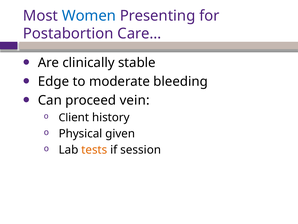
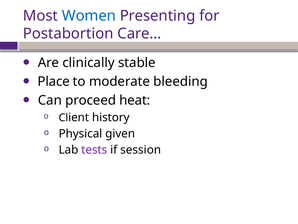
Edge: Edge -> Place (54, 81)
vein: vein -> heat (135, 100)
tests colour: orange -> purple (94, 150)
